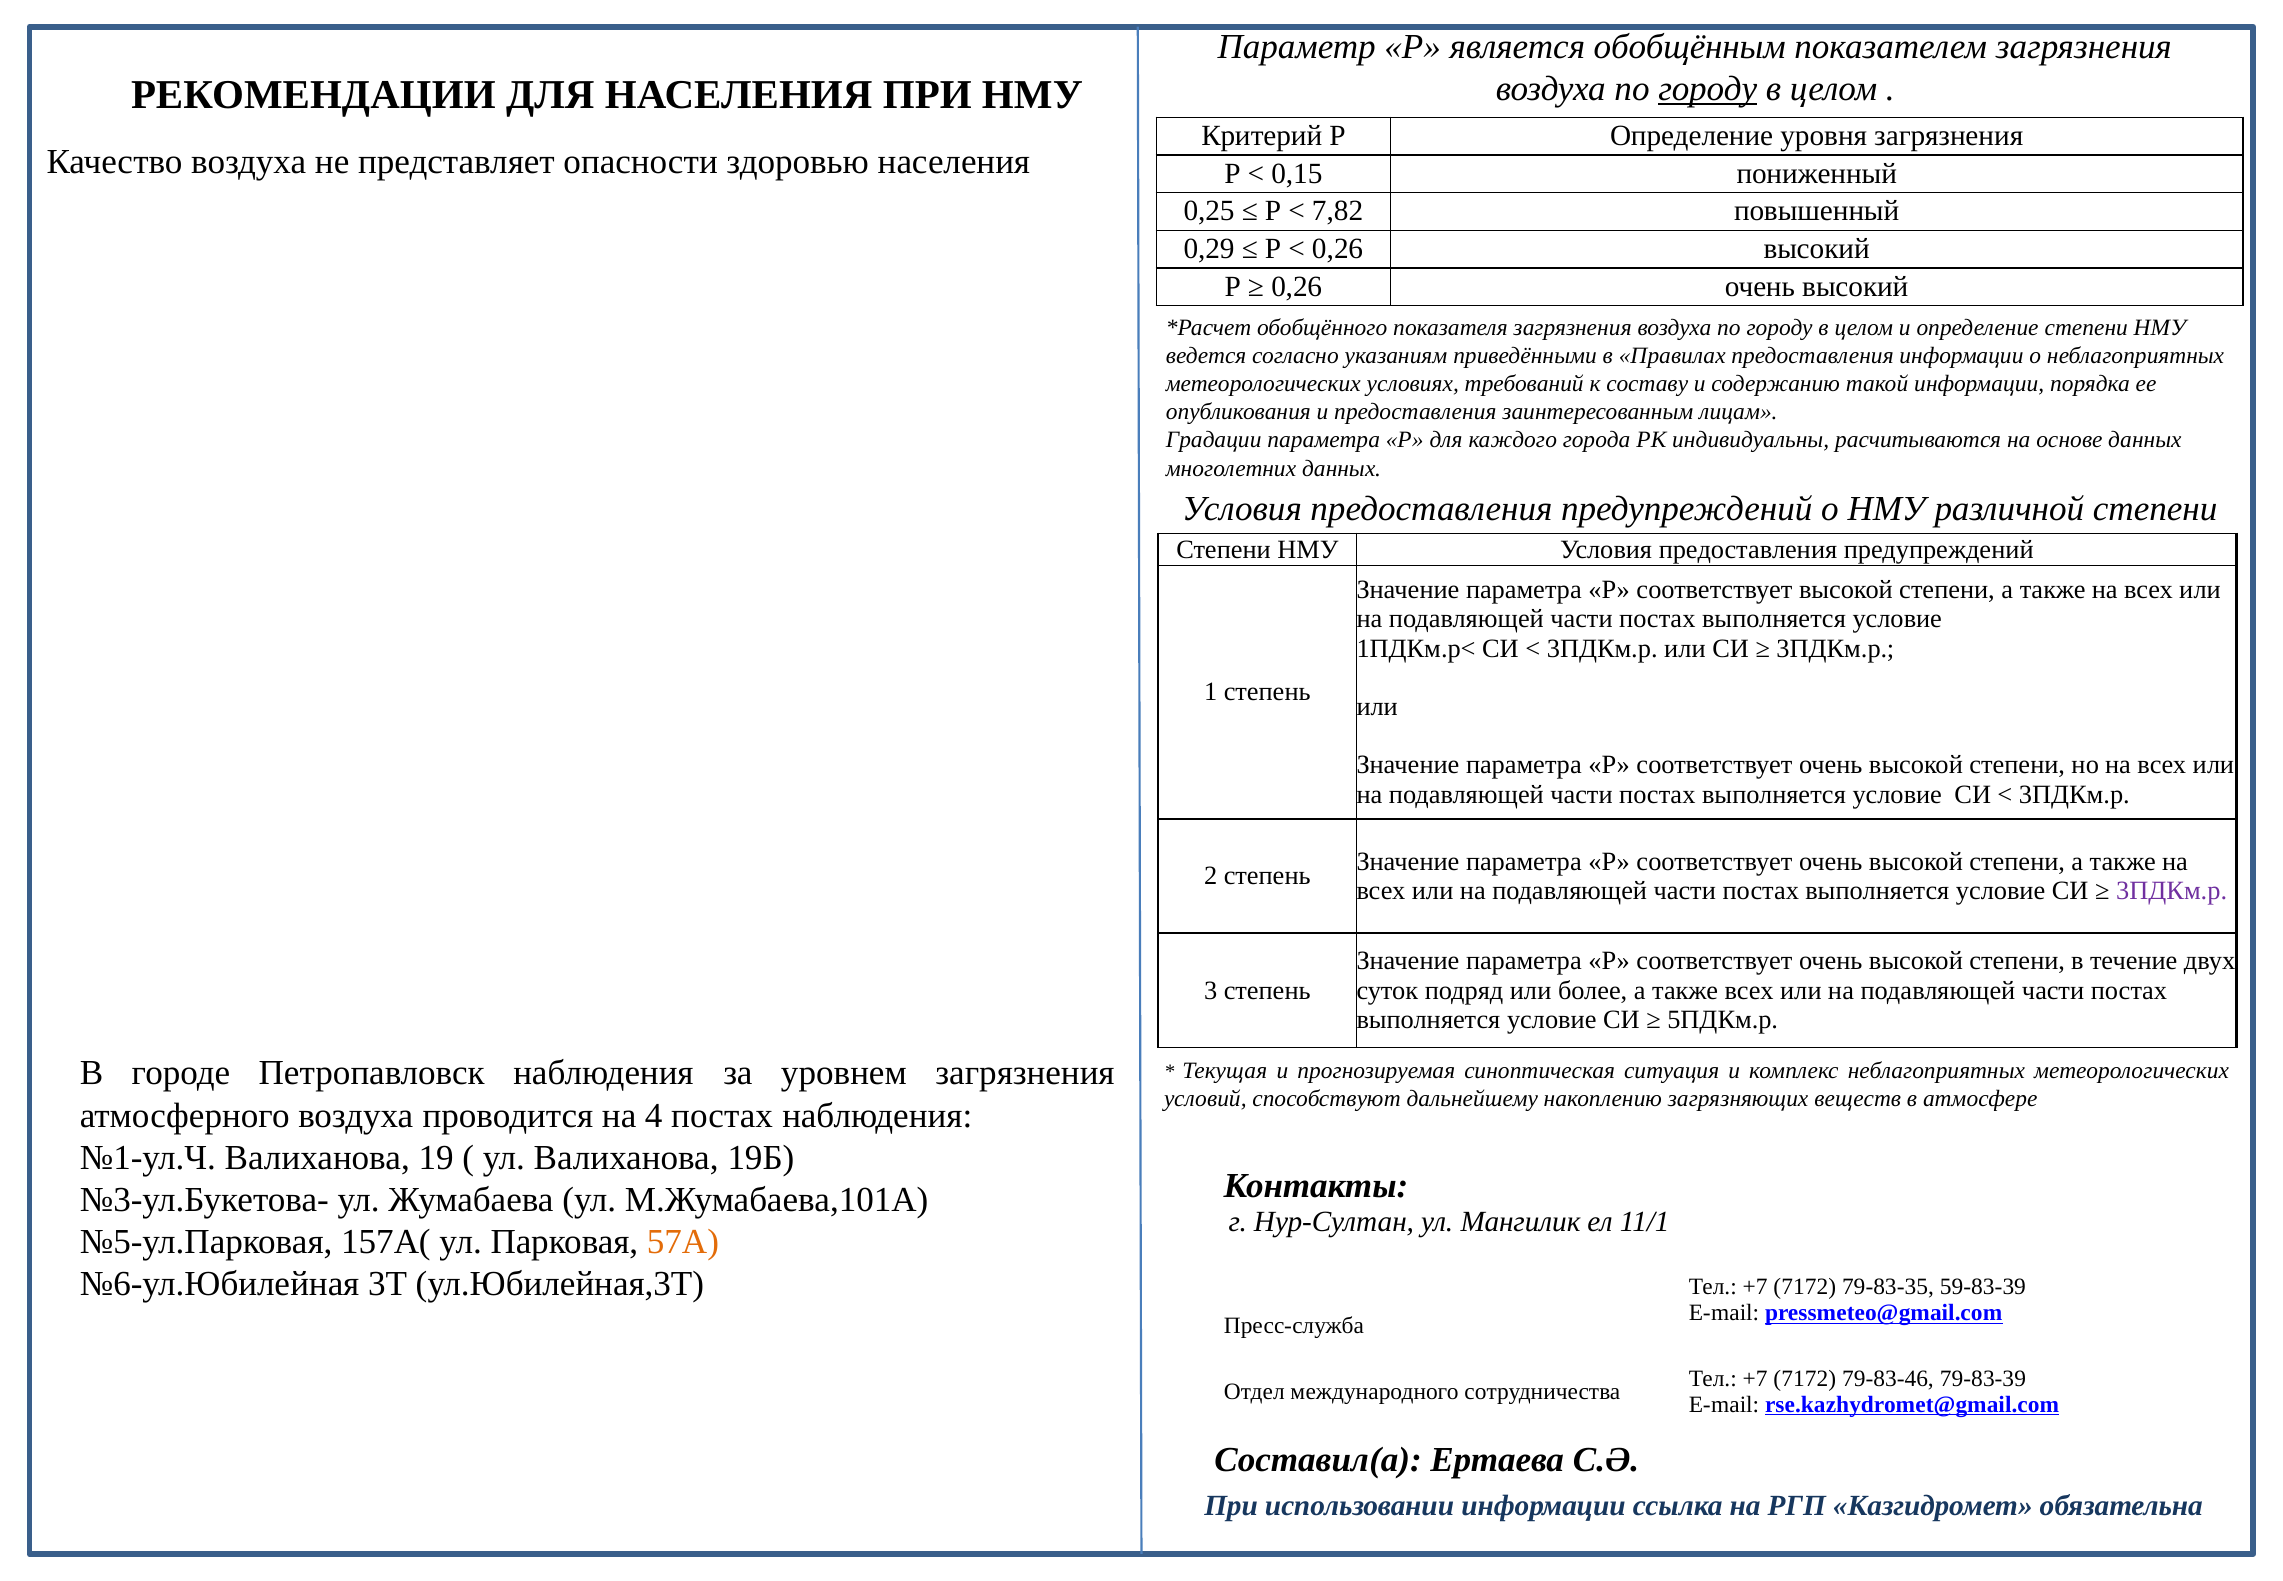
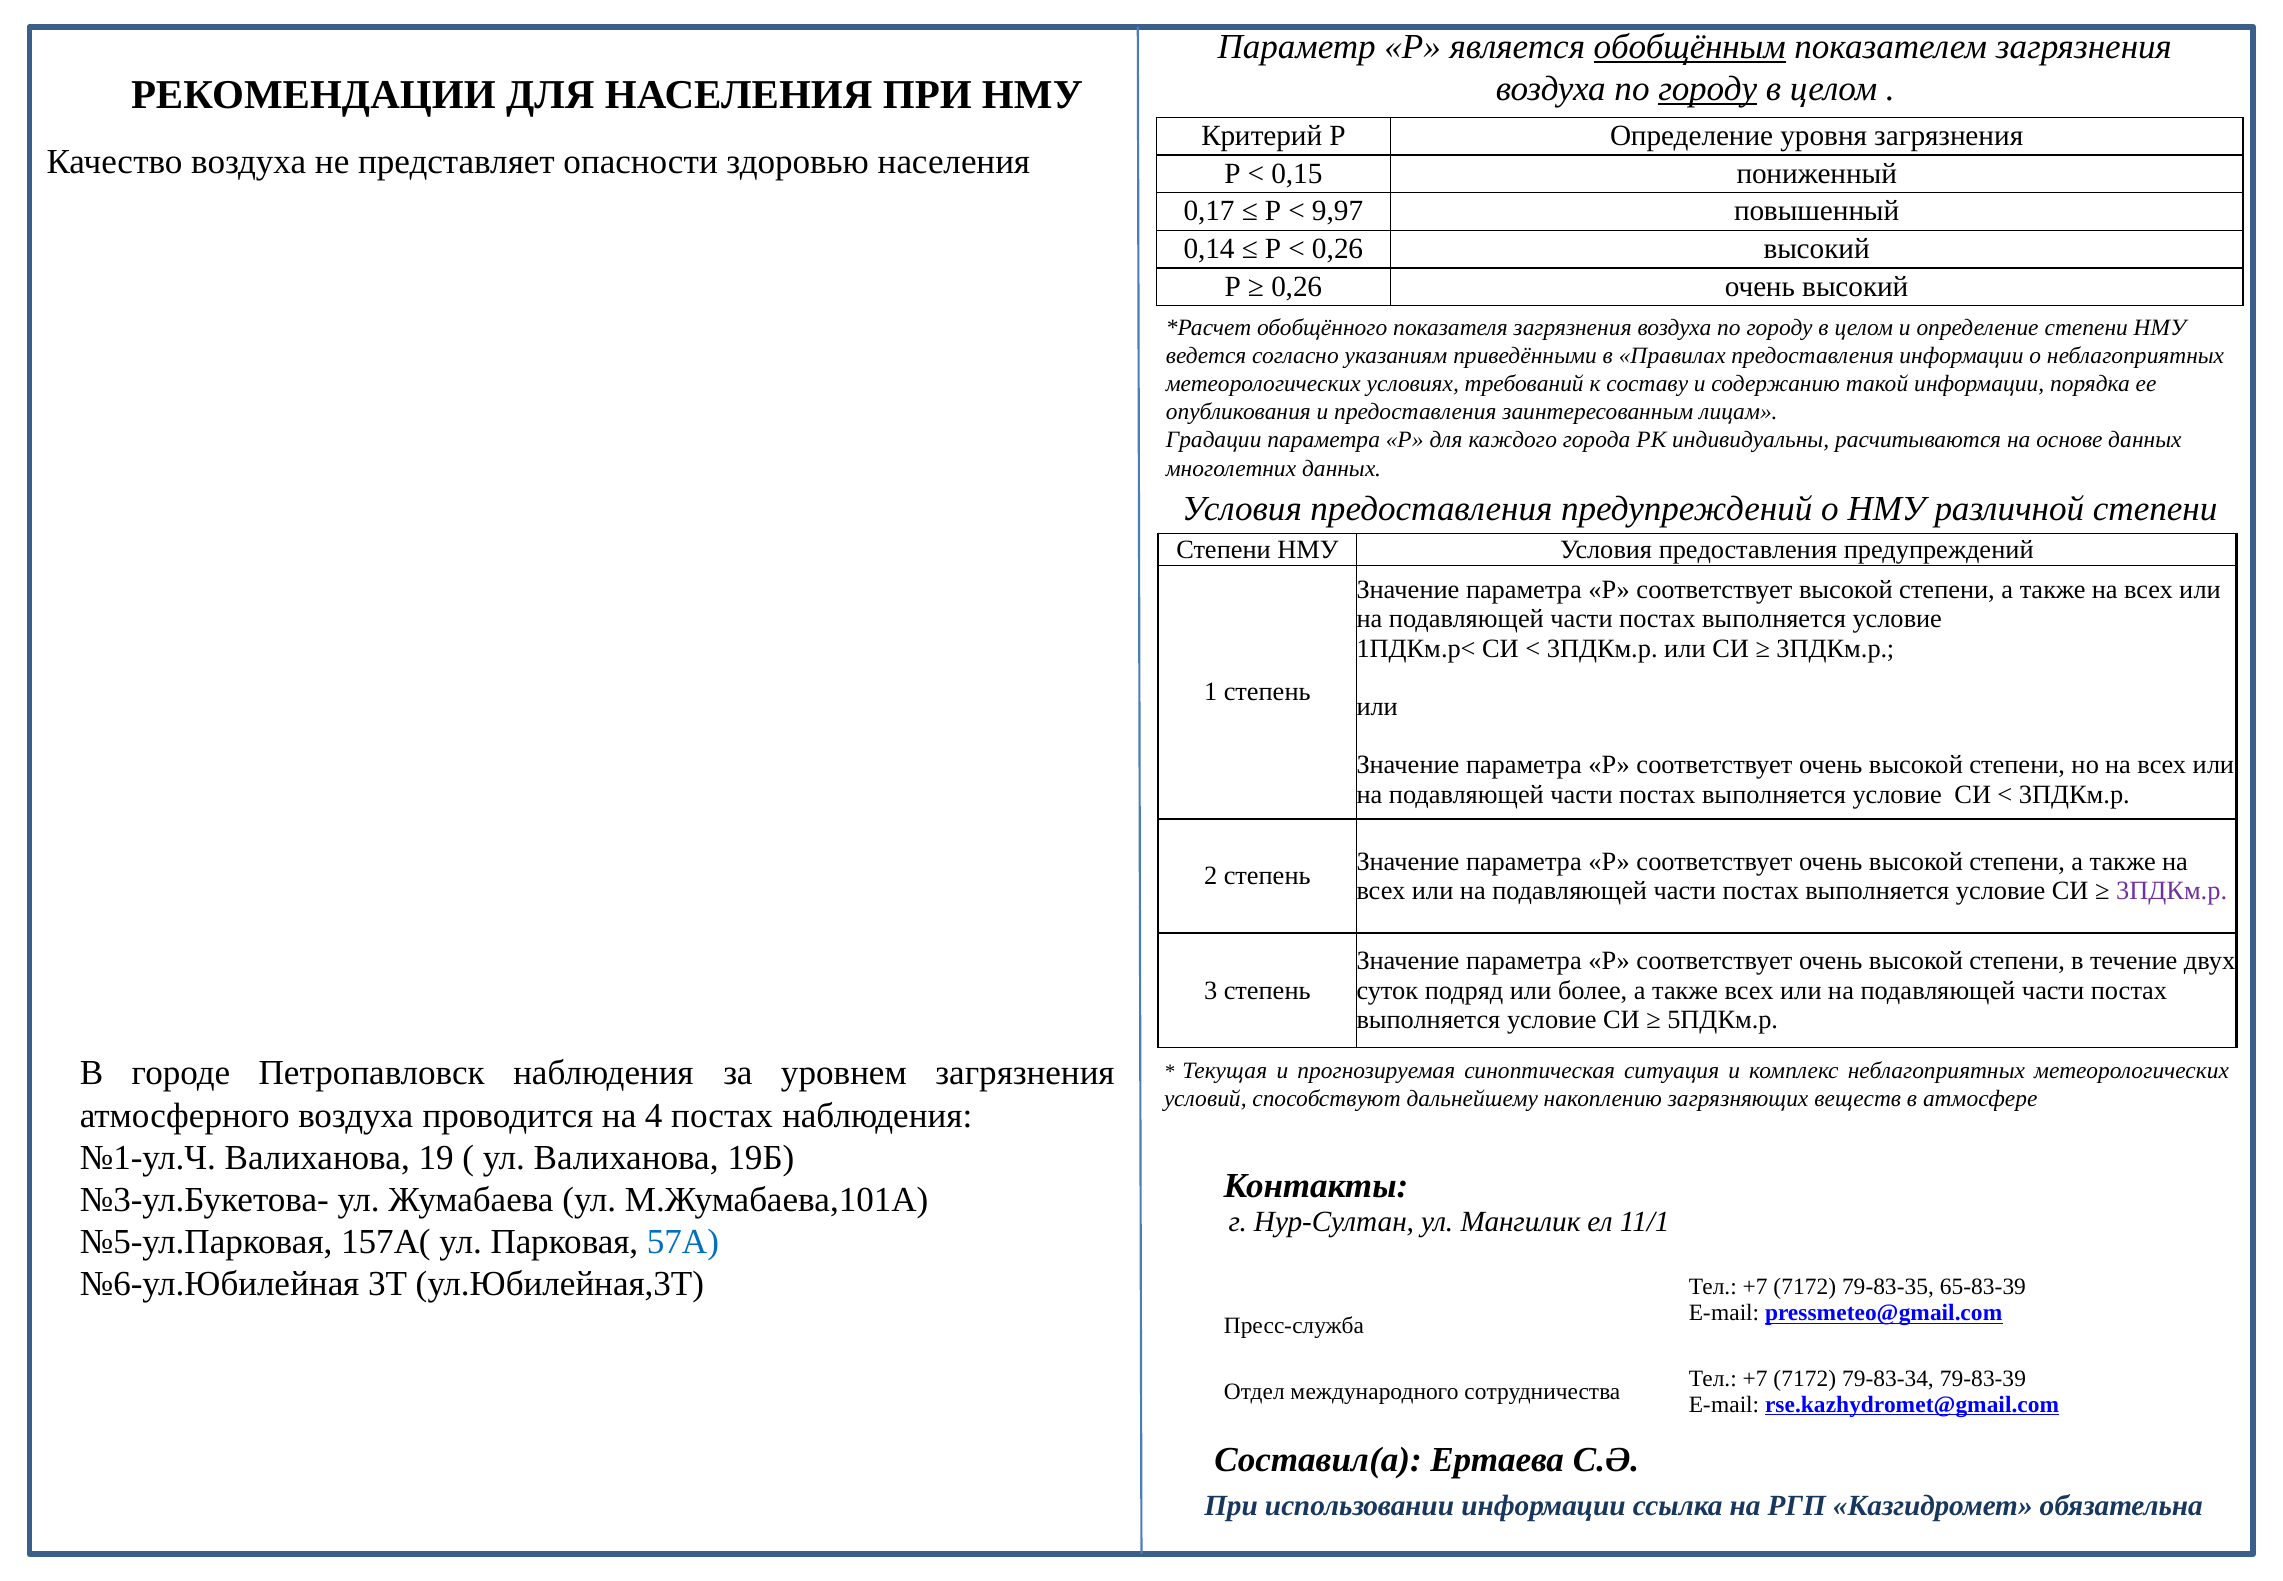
обобщённым underline: none -> present (1690, 47)
0,25: 0,25 -> 0,17 (1209, 211)
7,82: 7,82 -> 9,97 (1338, 211)
0,29: 0,29 -> 0,14 (1209, 249)
57А colour: orange -> blue (683, 1242)
59-83-39: 59-83-39 -> 65-83-39 (1983, 1287)
79-83-46: 79-83-46 -> 79-83-34 (1888, 1378)
